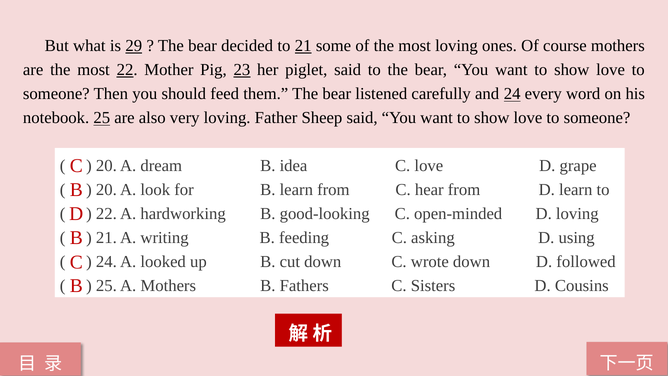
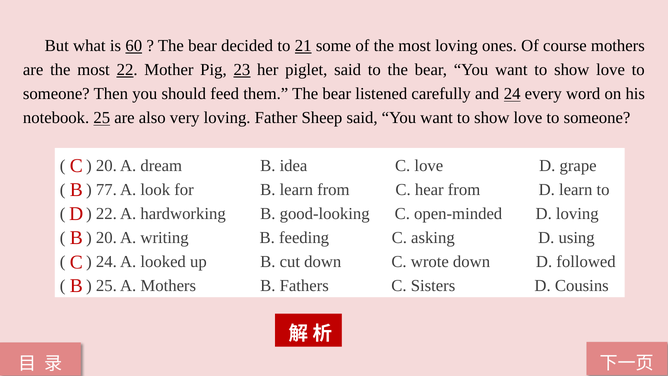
29: 29 -> 60 (134, 46)
20: 20 -> 77 (106, 190)
21: 21 -> 20 (106, 238)
